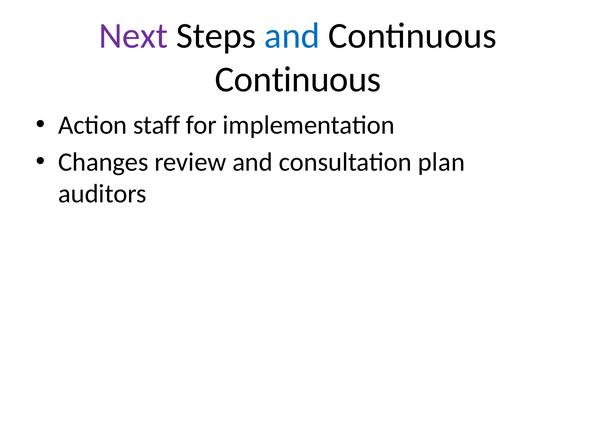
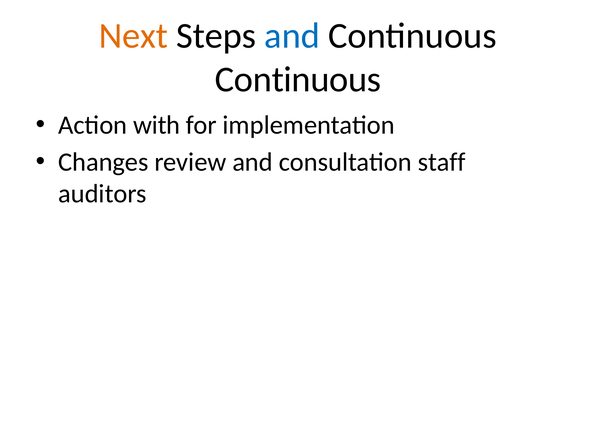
Next colour: purple -> orange (133, 36)
staff: staff -> with (157, 125)
plan: plan -> staff (442, 162)
